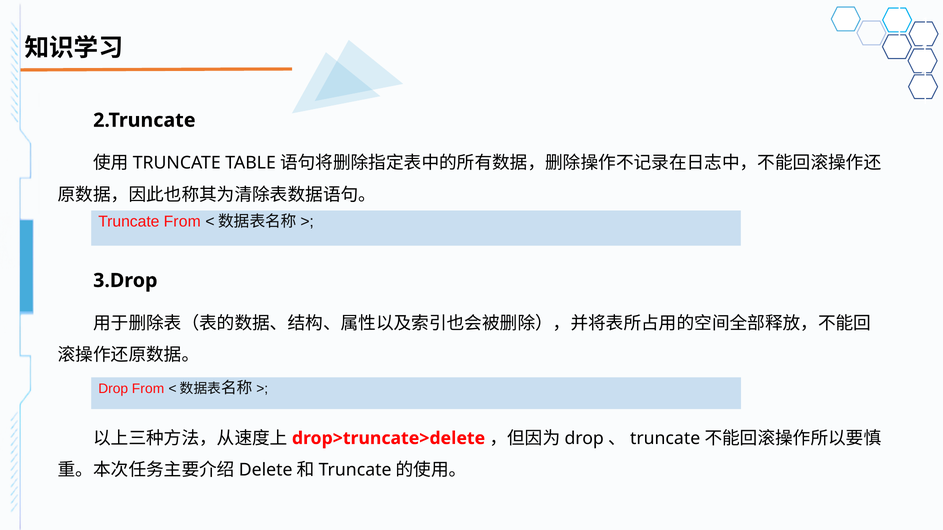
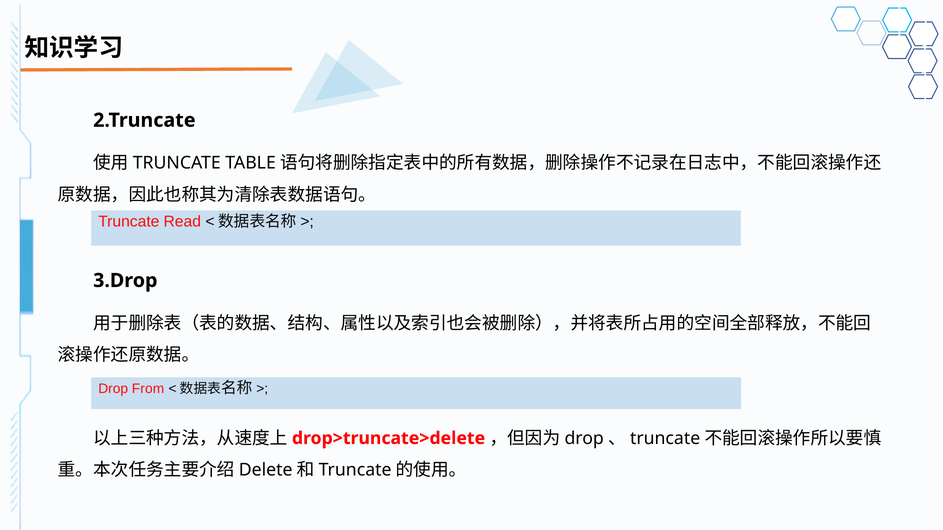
Truncate From: From -> Read (182, 222)
